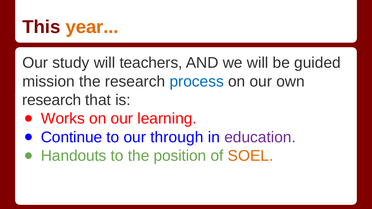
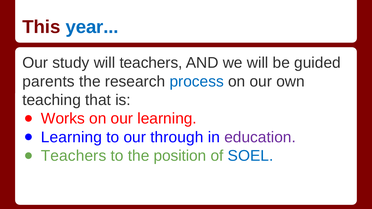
year colour: orange -> blue (92, 27)
mission: mission -> parents (49, 82)
research: research -> teaching (52, 100)
Continue: Continue -> Learning (71, 137)
Handouts: Handouts -> Teachers (74, 156)
SOEL colour: orange -> blue (251, 156)
